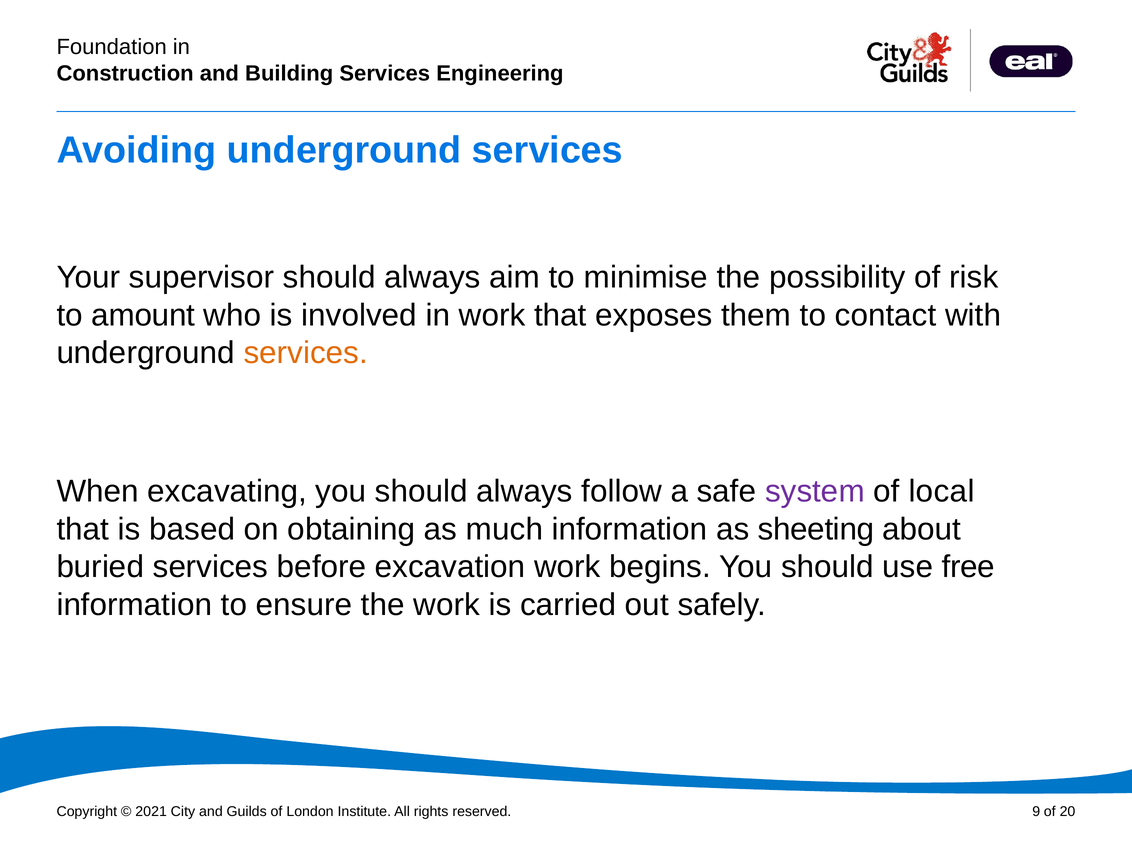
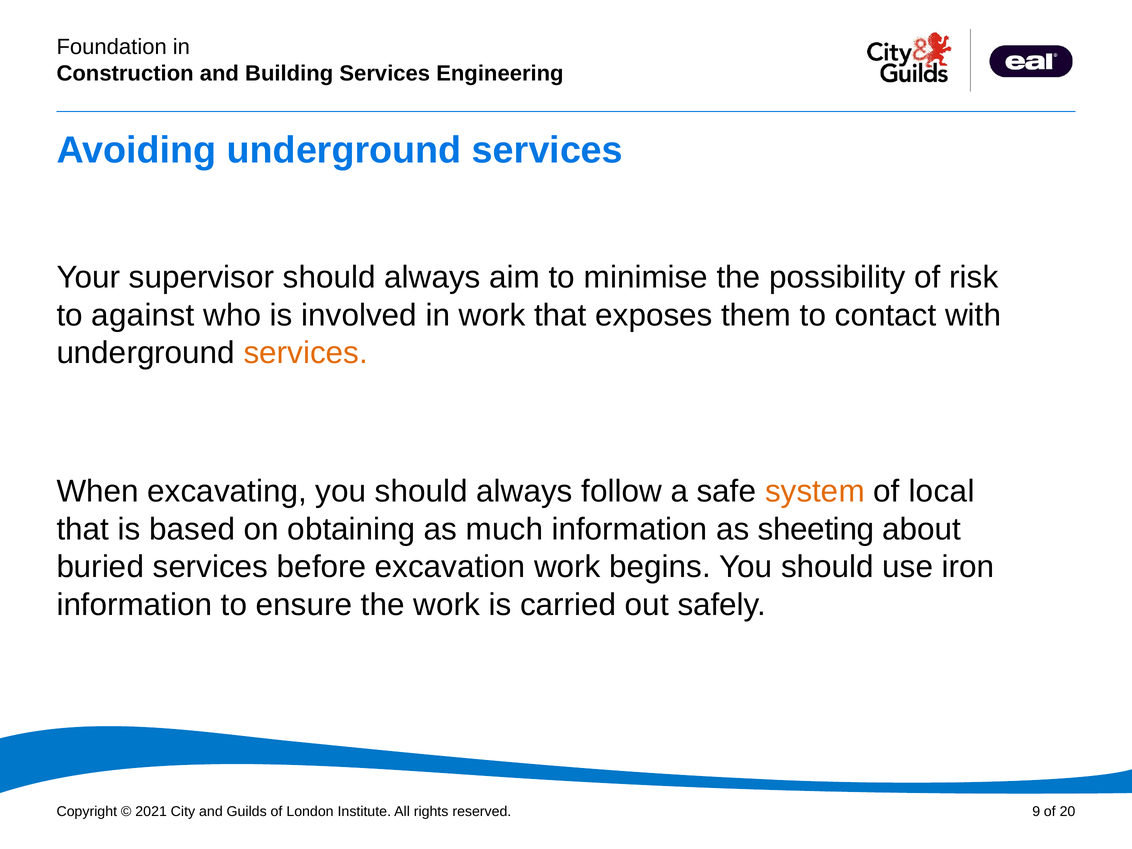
amount: amount -> against (143, 315)
system colour: purple -> orange (815, 491)
free: free -> iron (968, 567)
